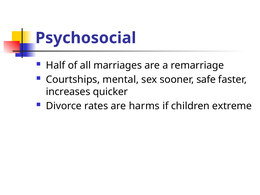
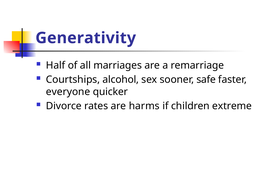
Psychosocial: Psychosocial -> Generativity (86, 38)
mental: mental -> alcohol (121, 80)
increases: increases -> everyone (68, 92)
